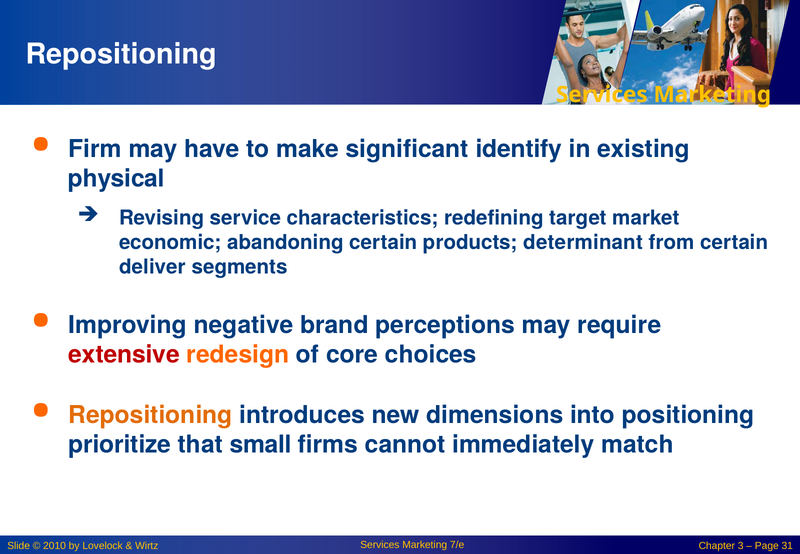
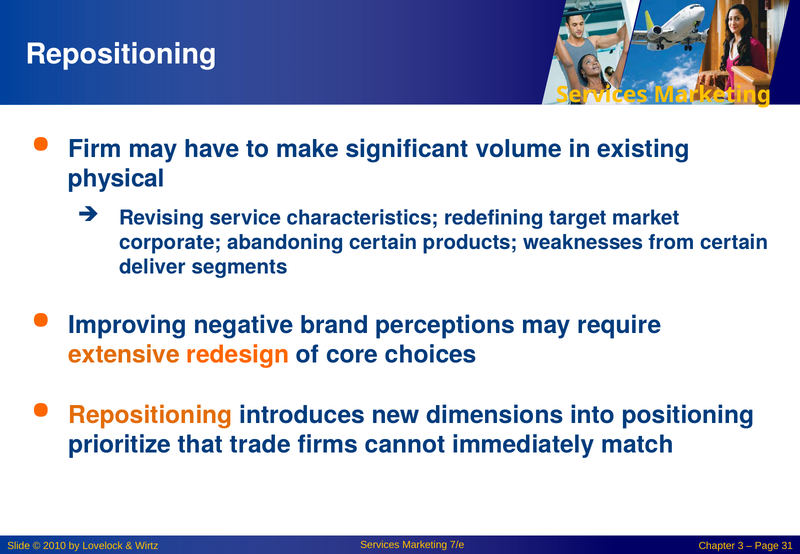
identify: identify -> volume (519, 149)
economic: economic -> corporate (170, 242)
determinant: determinant -> weaknesses (583, 242)
extensive colour: red -> orange (124, 355)
small: small -> trade (260, 445)
